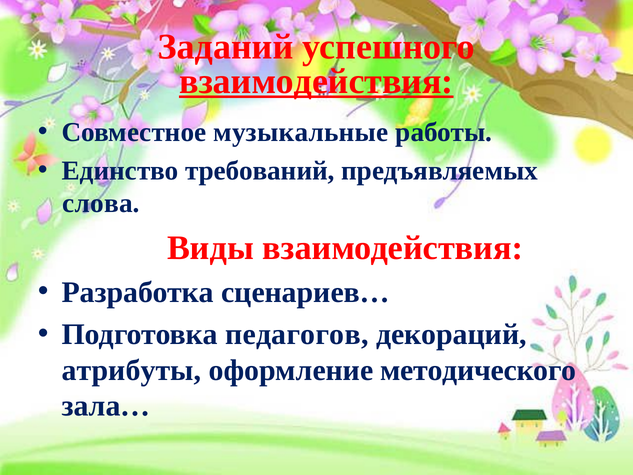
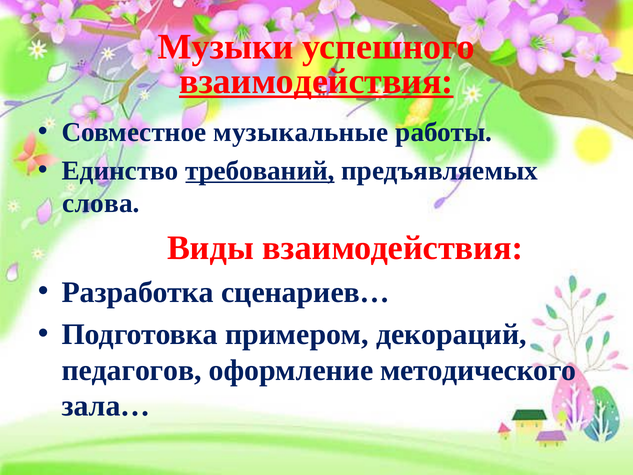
Заданий: Заданий -> Музыки (226, 47)
требований underline: none -> present (260, 171)
педагогов: педагогов -> примером (297, 334)
атрибуты: атрибуты -> педагогов (132, 370)
